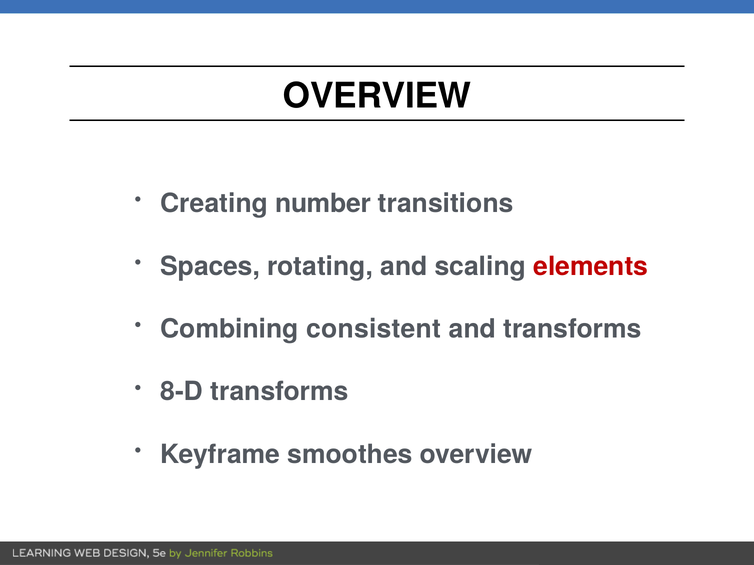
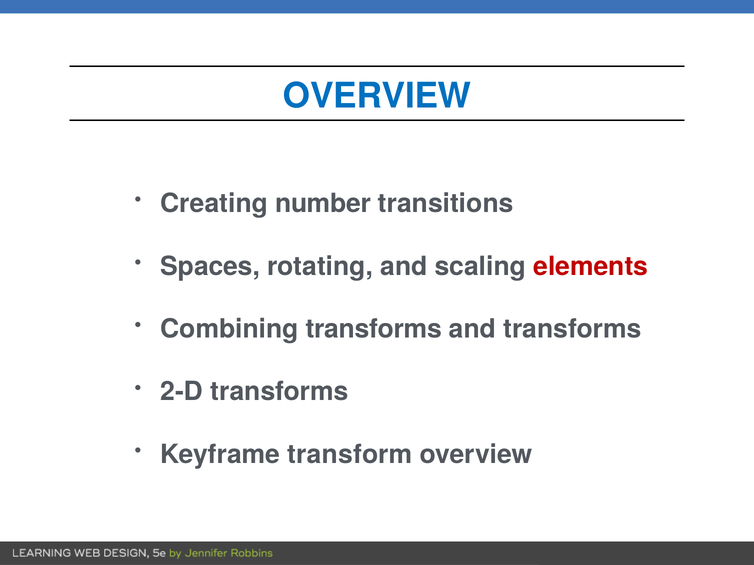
OVERVIEW colour: black -> blue (377, 96)
Combining consistent: consistent -> transforms (374, 329)
8-D: 8-D -> 2-D (182, 392)
smoothes: smoothes -> transform (350, 455)
